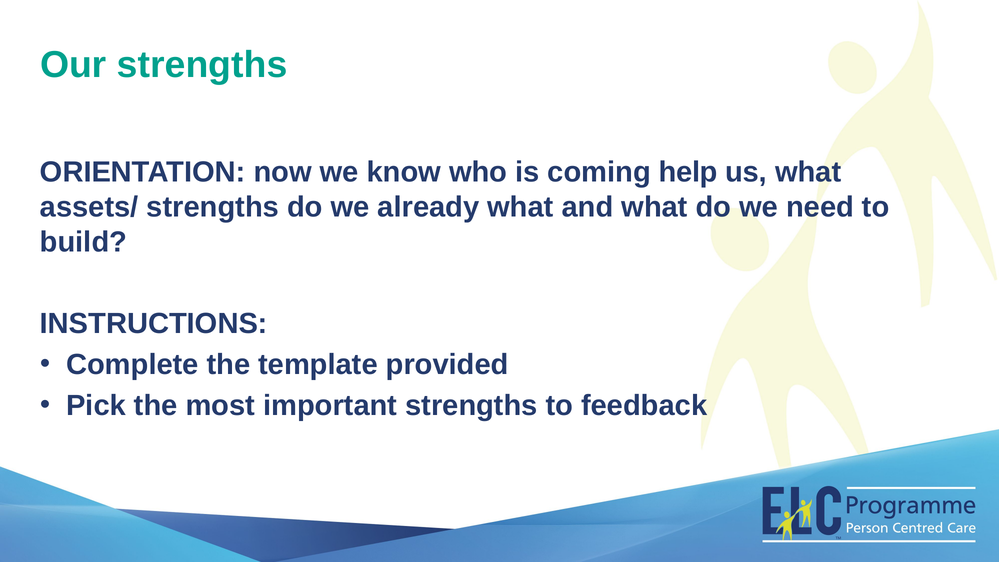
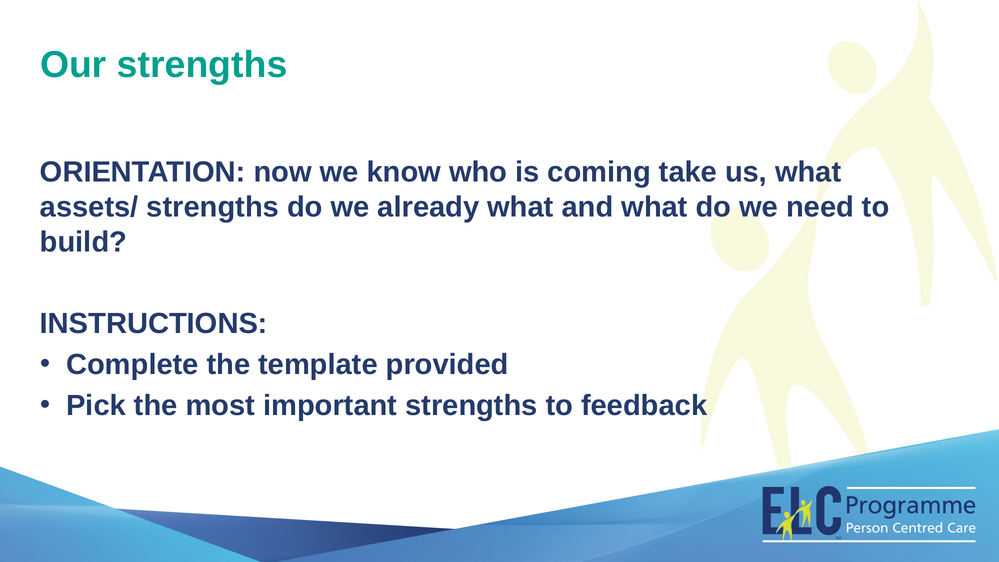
help: help -> take (688, 172)
